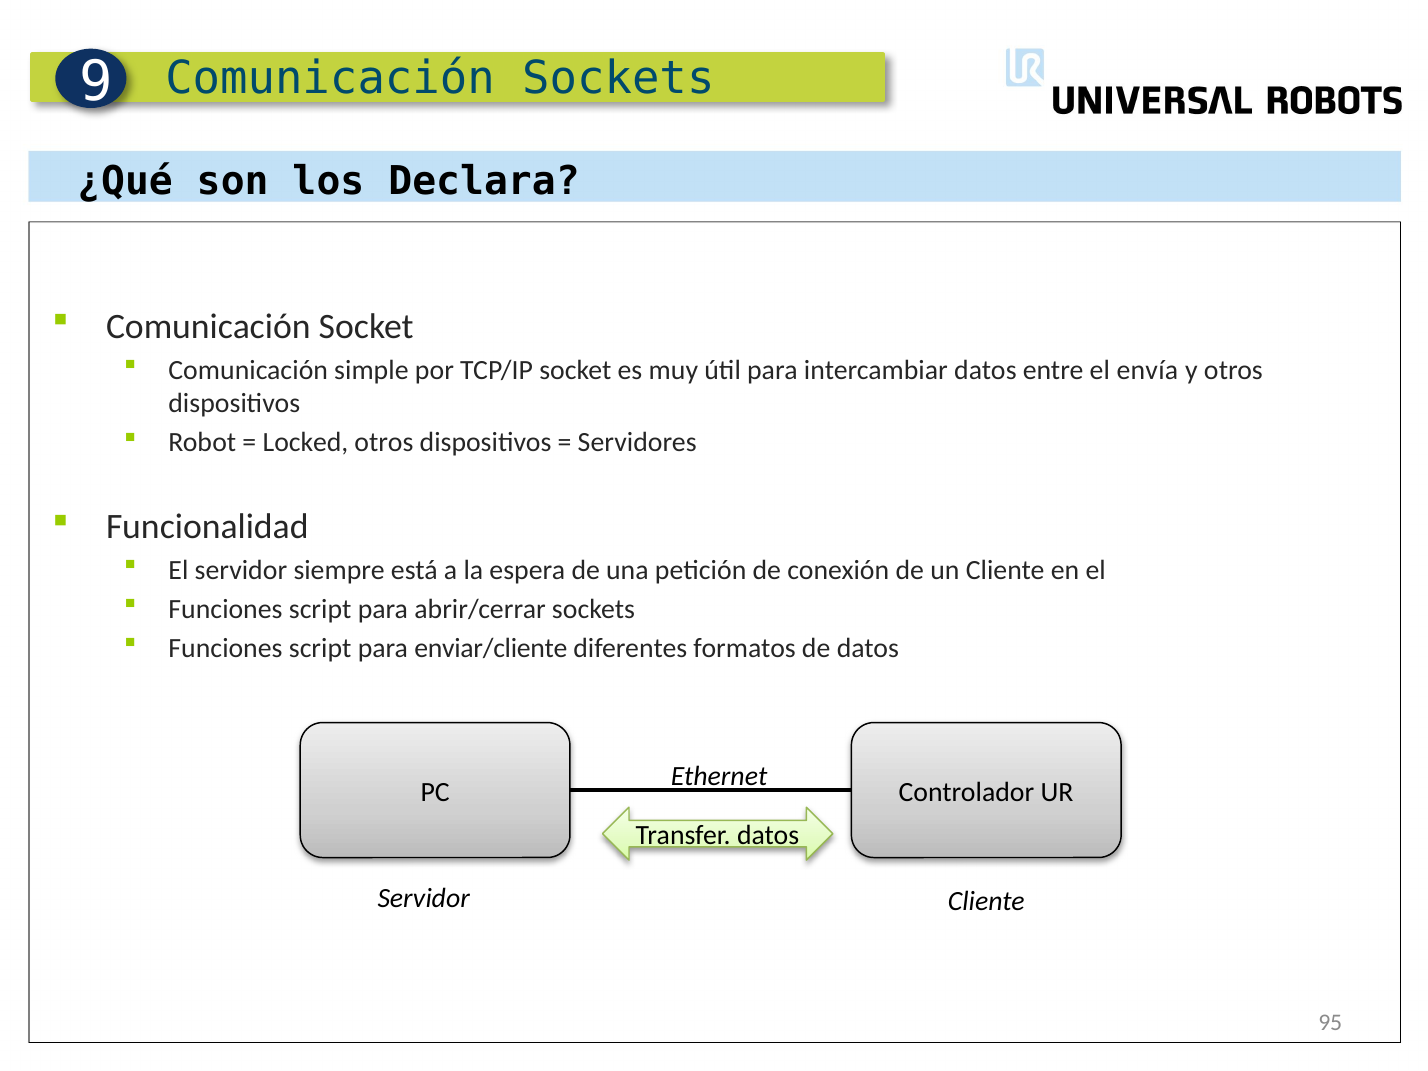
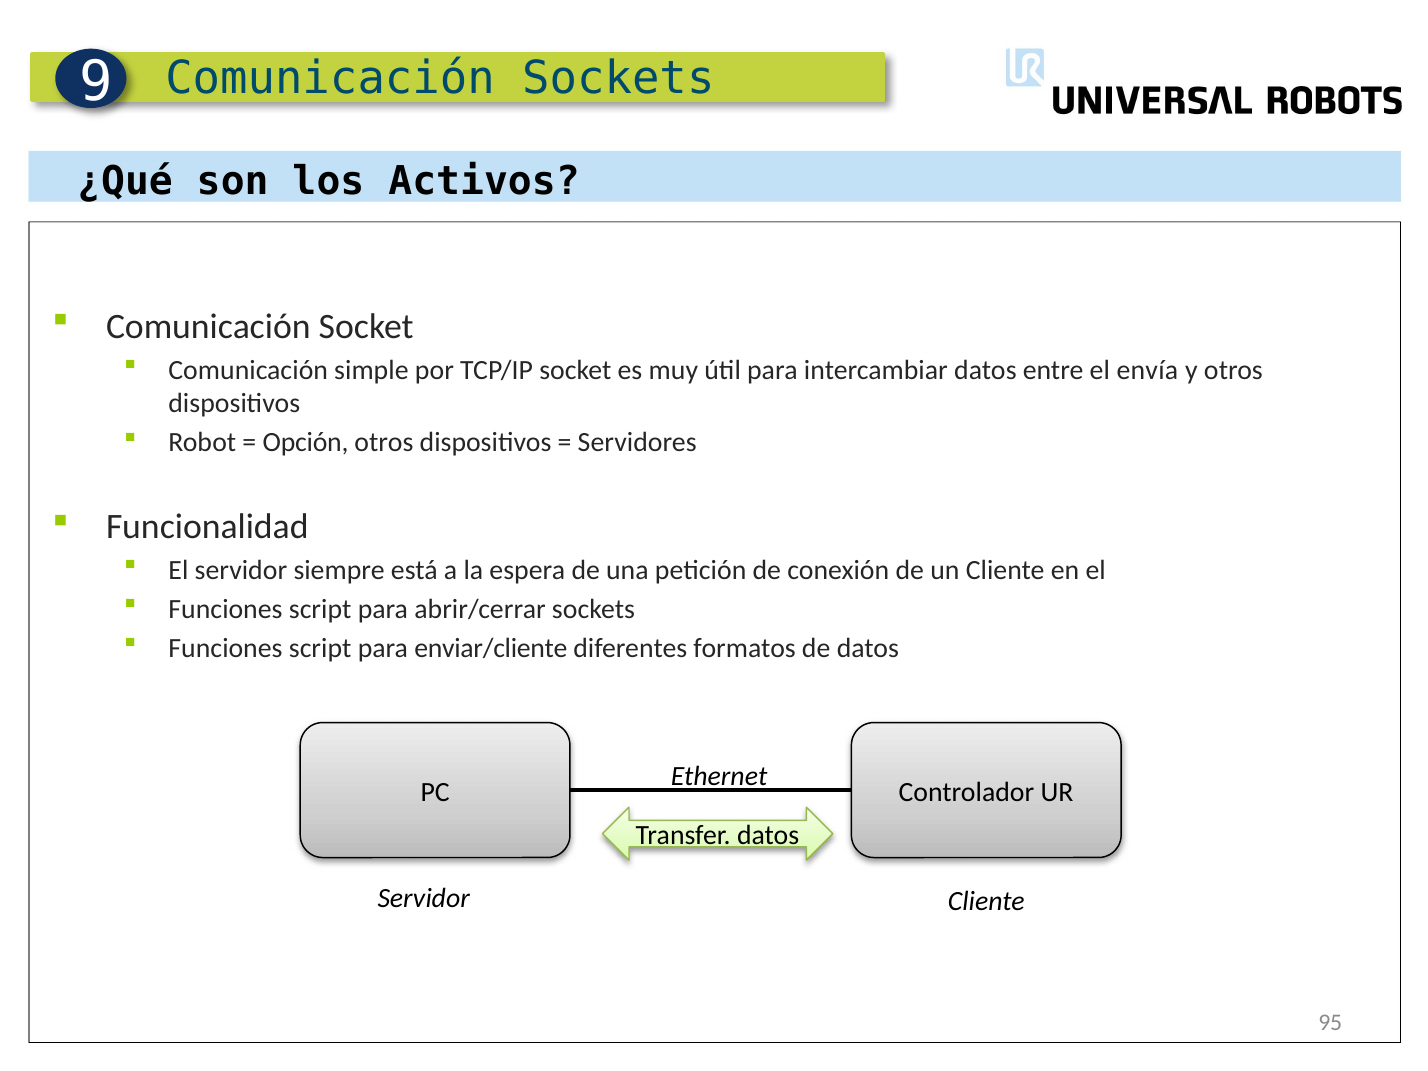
Declara: Declara -> Activos (484, 182)
Locked: Locked -> Opción (306, 442)
